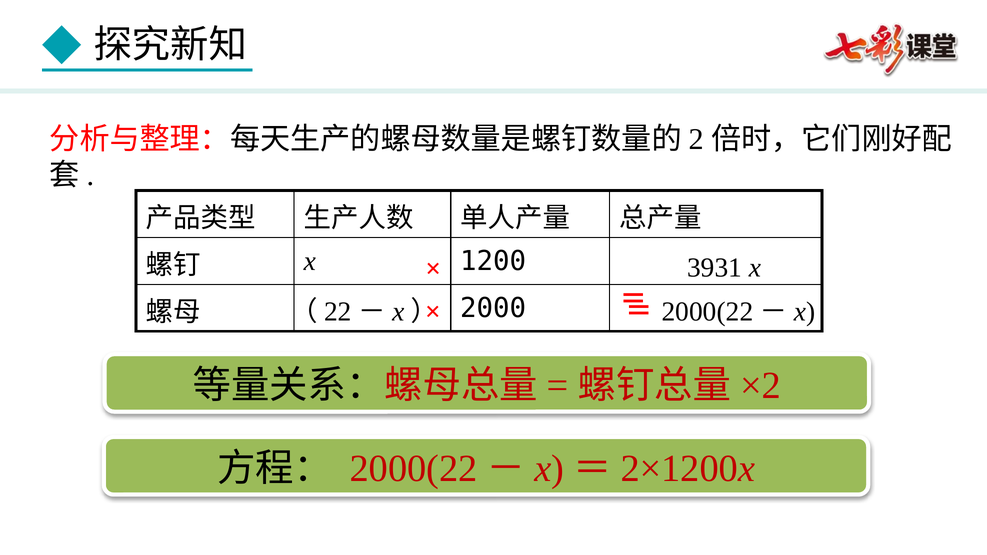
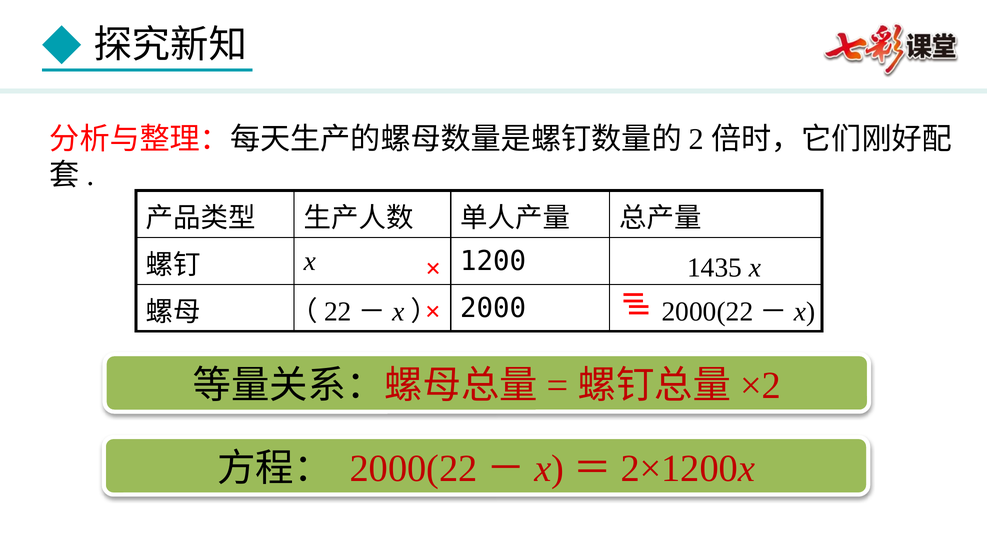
3931: 3931 -> 1435 (715, 268)
